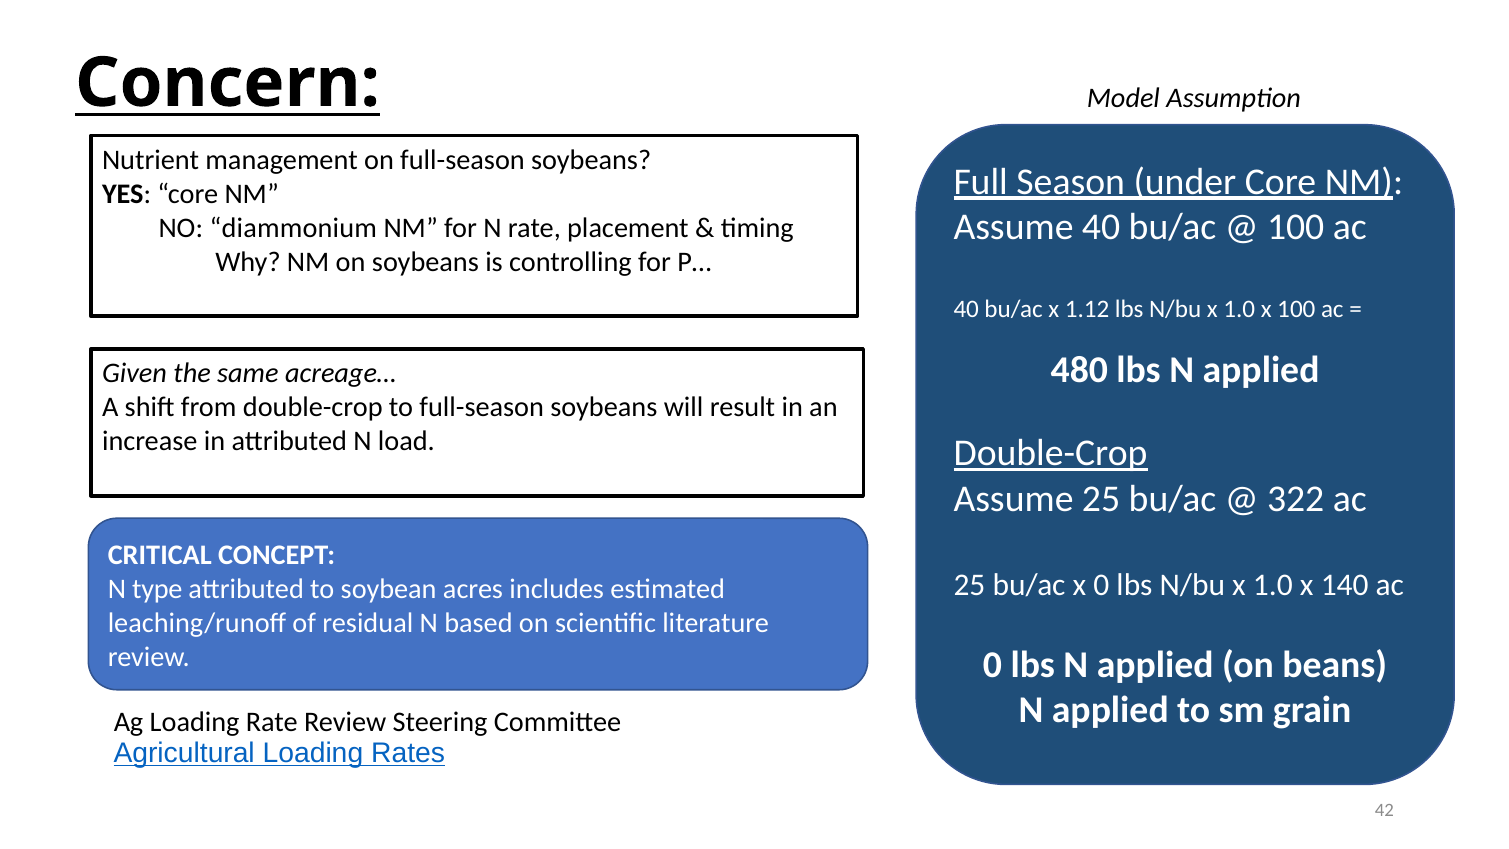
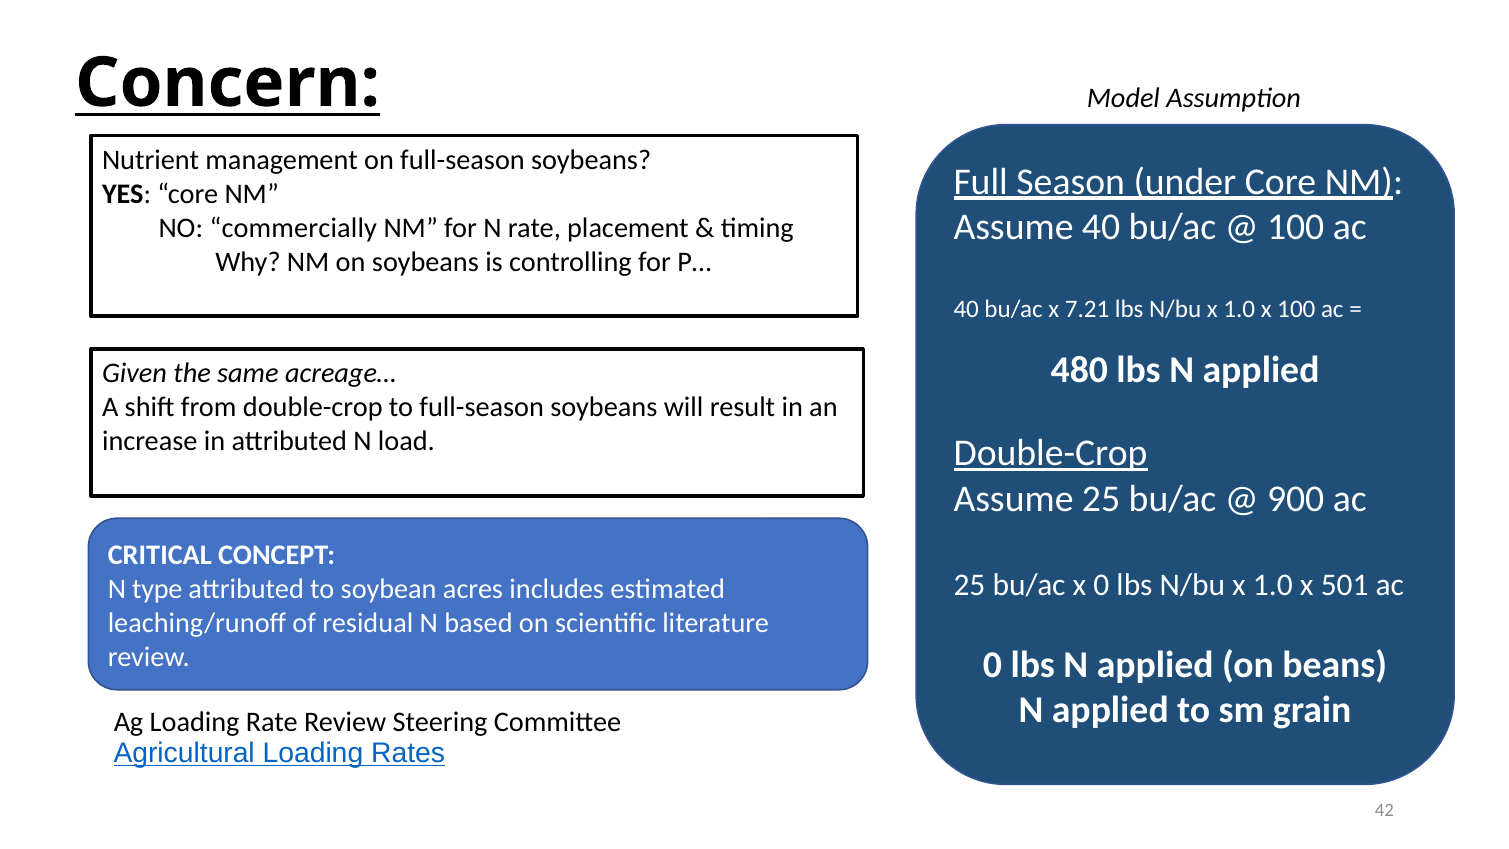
diammonium: diammonium -> commercially (293, 228)
1.12: 1.12 -> 7.21 (1087, 309)
322: 322 -> 900 (1296, 499)
140: 140 -> 501 (1345, 585)
